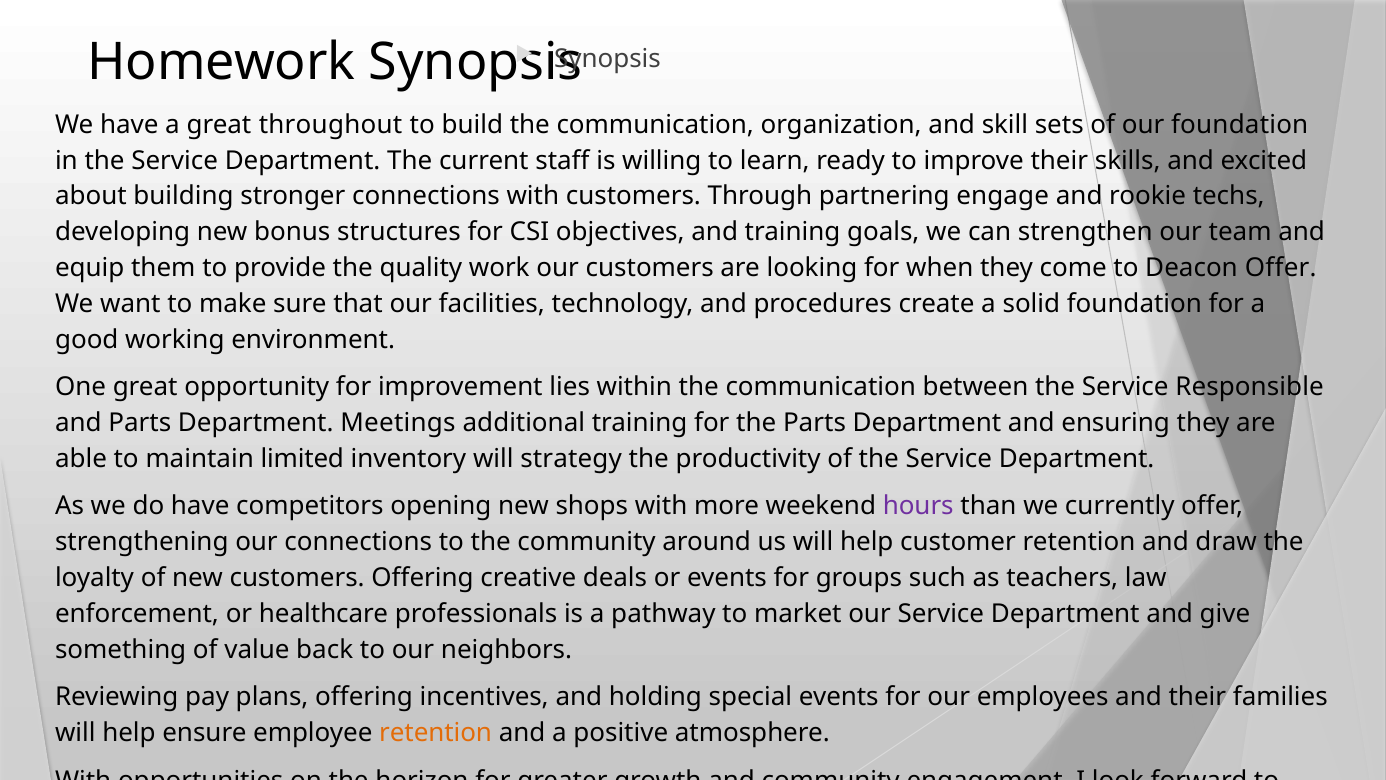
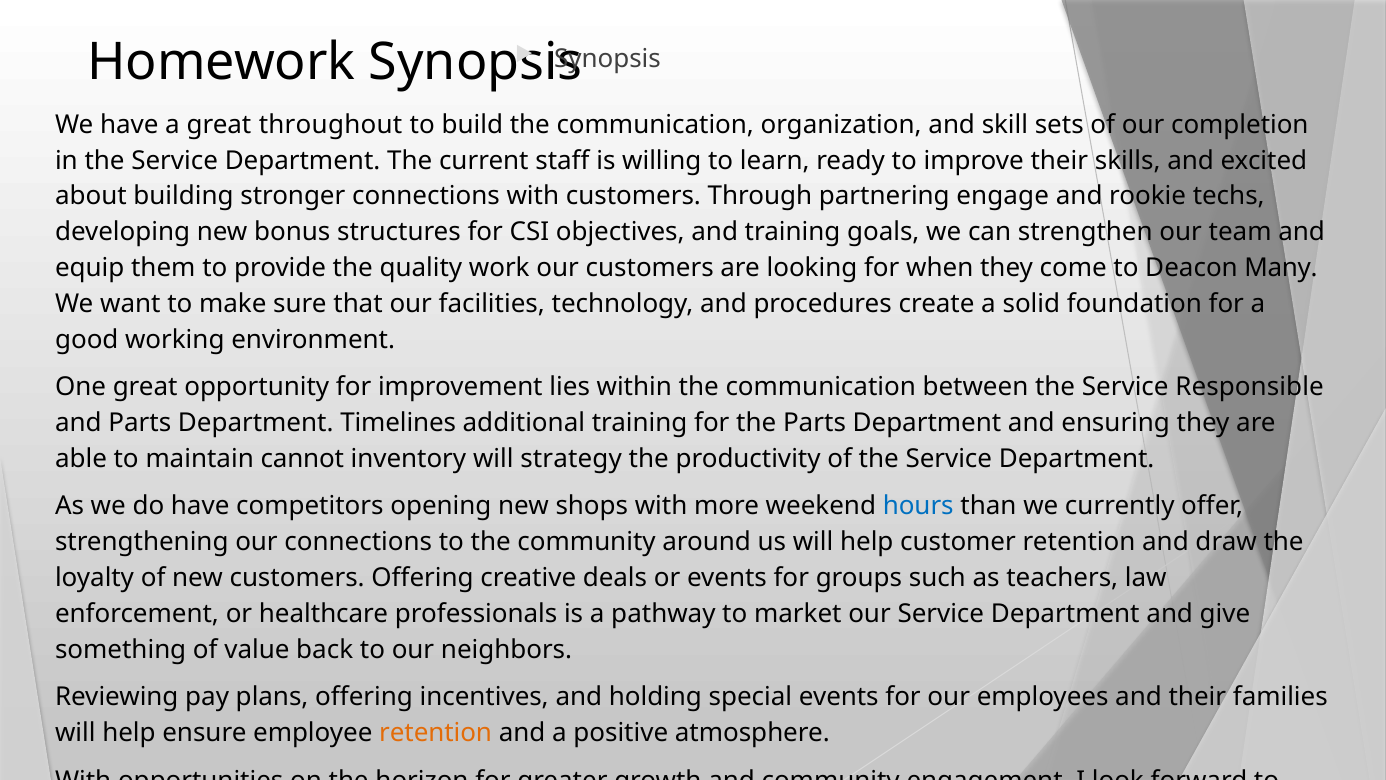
our foundation: foundation -> completion (1240, 125)
Deacon Offer: Offer -> Many (1281, 268)
Meetings: Meetings -> Timelines (398, 423)
limited: limited -> cannot (302, 459)
hours colour: purple -> blue (918, 506)
